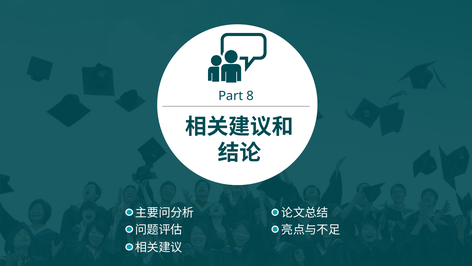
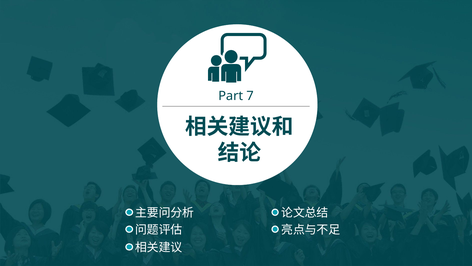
8: 8 -> 7 (250, 96)
